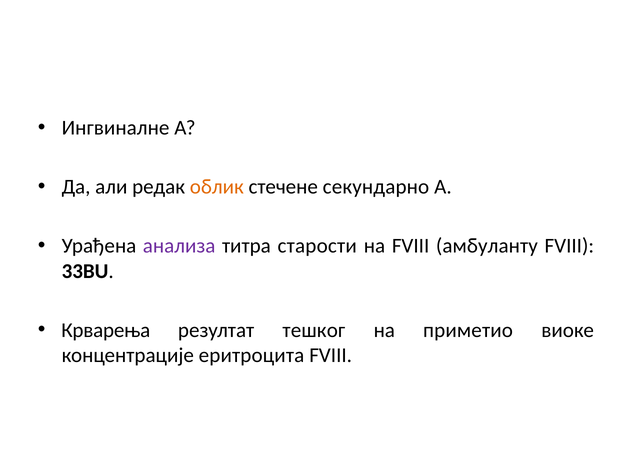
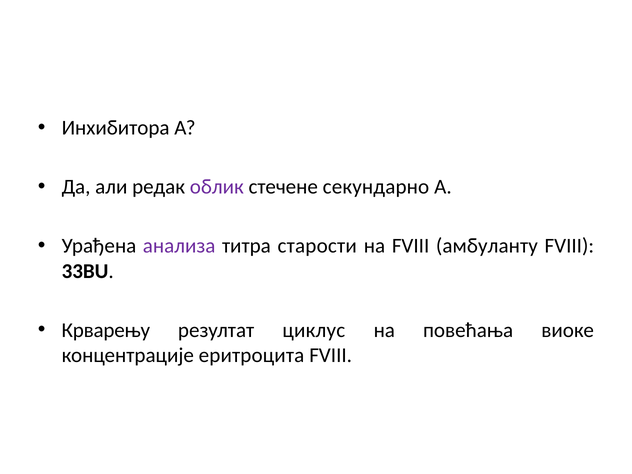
Ингвиналне: Ингвиналне -> Инхибитора (116, 128)
облик colour: orange -> purple (217, 187)
Крварења: Крварења -> Крварењу (106, 330)
тешког: тешког -> циклус (314, 330)
приметио: приметио -> повећања (468, 330)
